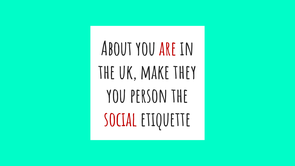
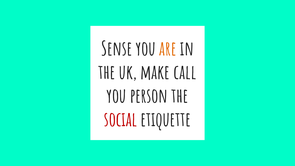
About: About -> Sense (117, 49)
are colour: red -> orange (168, 49)
they: they -> call (185, 73)
